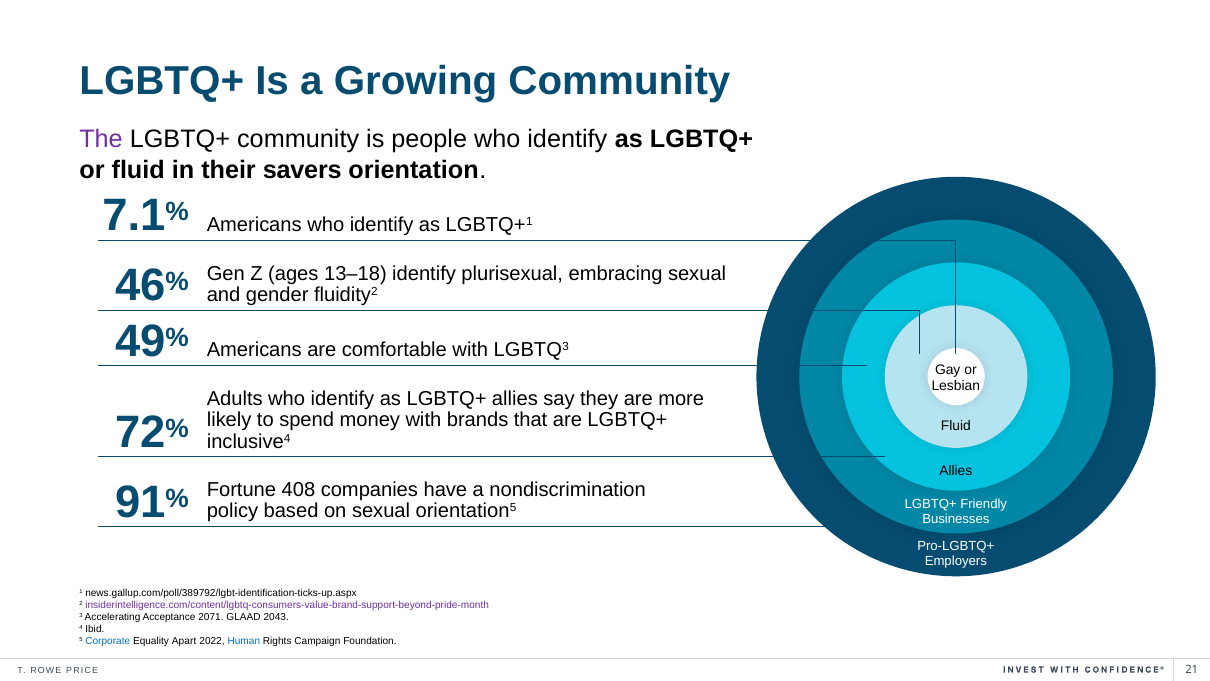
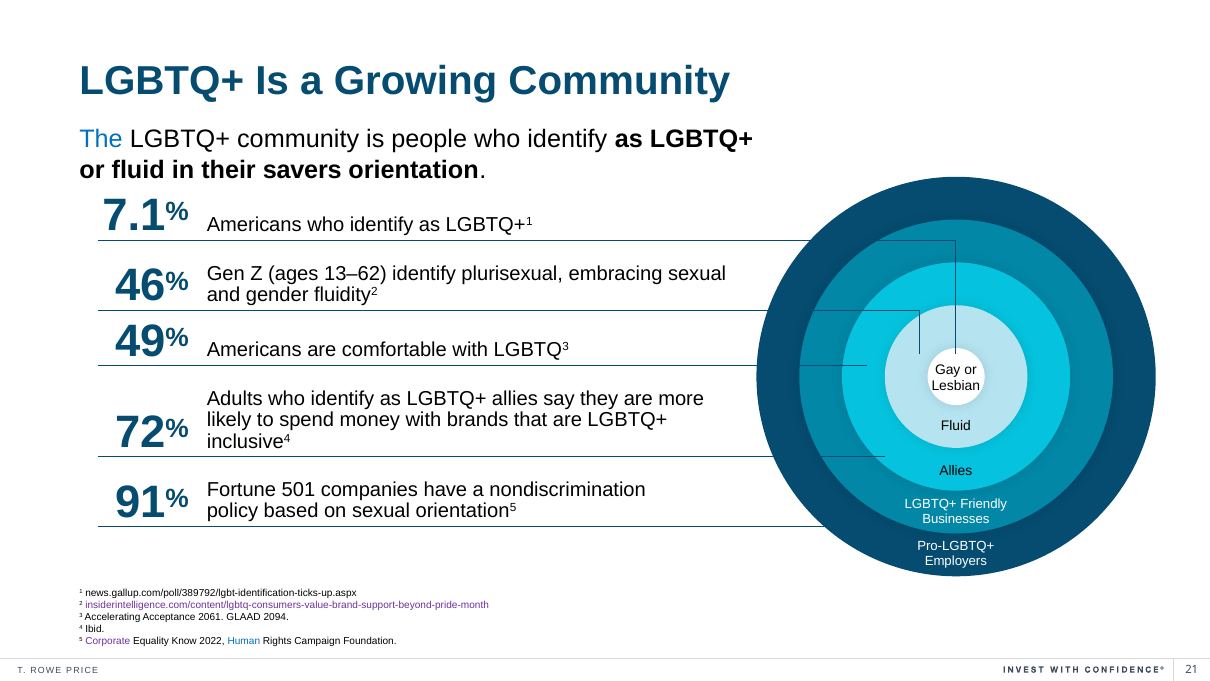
The colour: purple -> blue (101, 139)
13–18: 13–18 -> 13–62 (355, 273)
408: 408 -> 501 (298, 490)
2071: 2071 -> 2061 (211, 617)
2043: 2043 -> 2094 (276, 617)
Corporate colour: blue -> purple (108, 641)
Apart: Apart -> Know (184, 641)
